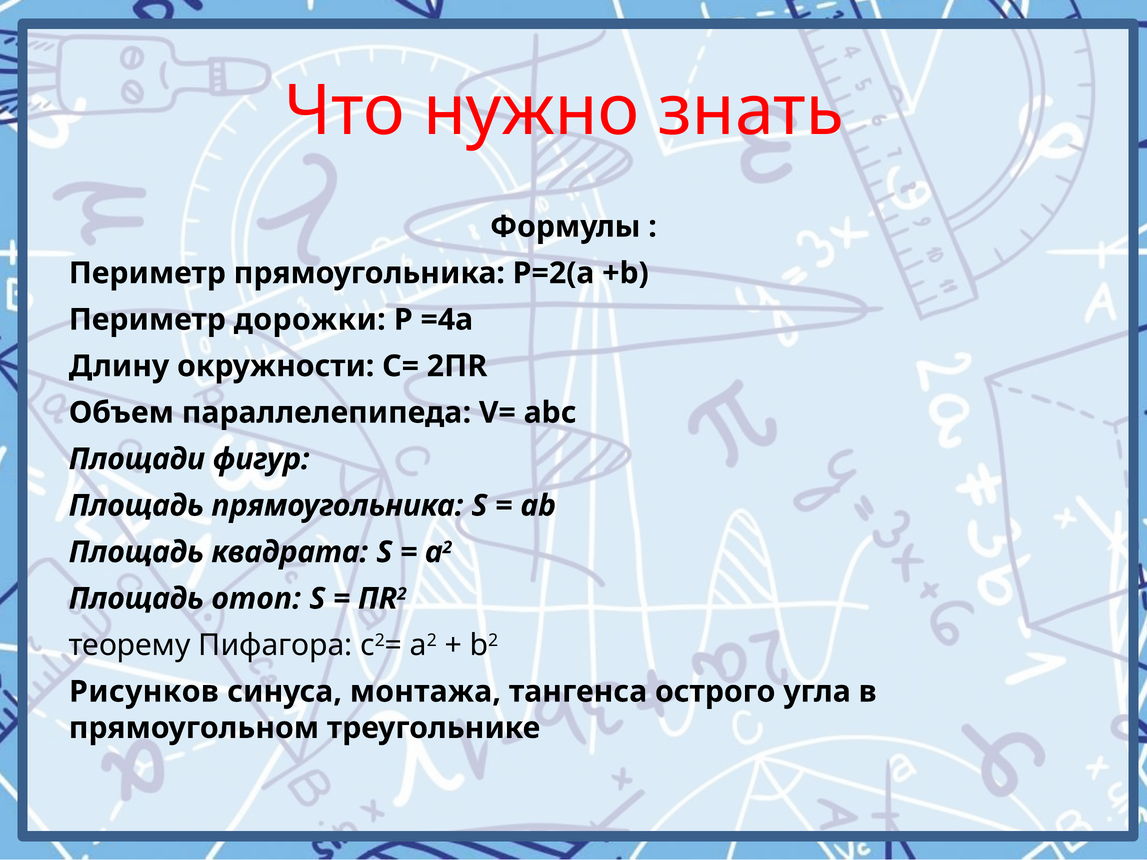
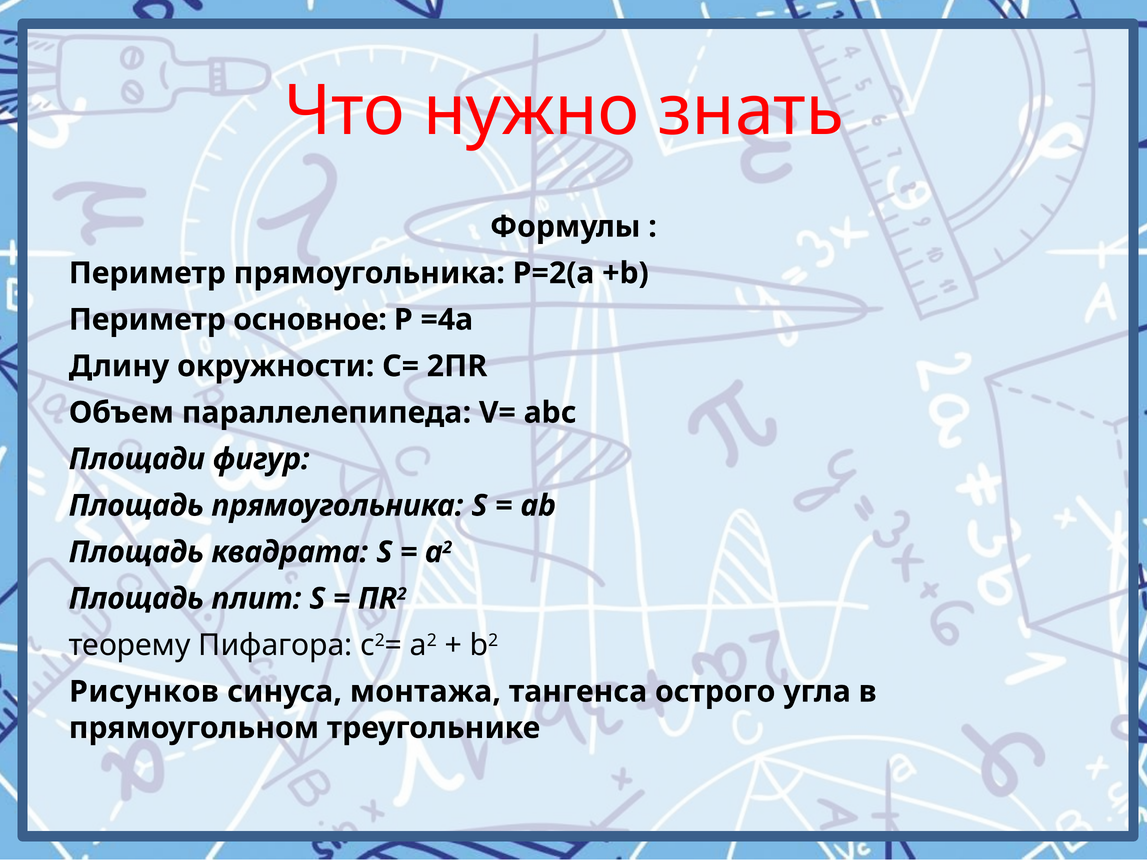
дорожки: дорожки -> основное (310, 320)
отоп: отоп -> плит (256, 599)
